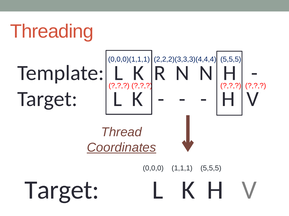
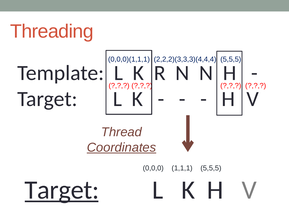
Target underline: none -> present (62, 191)
